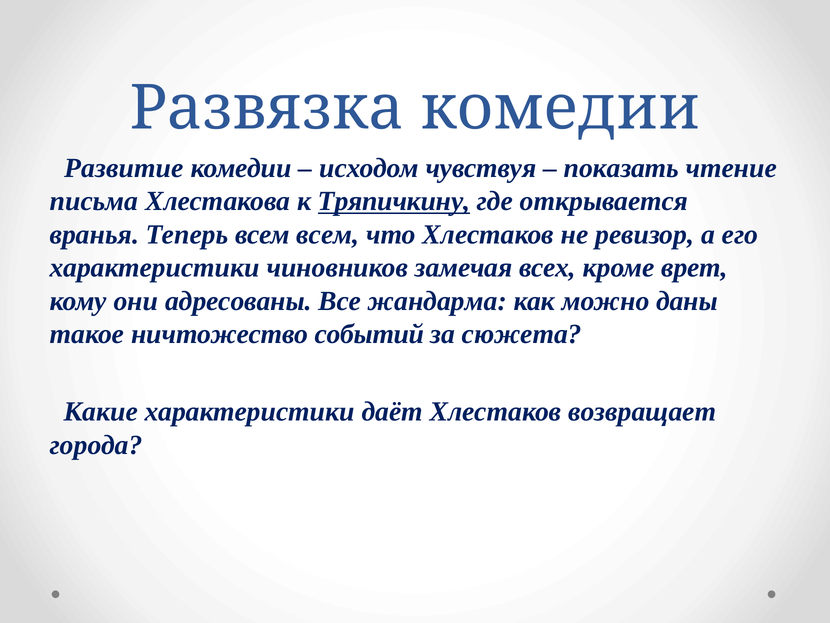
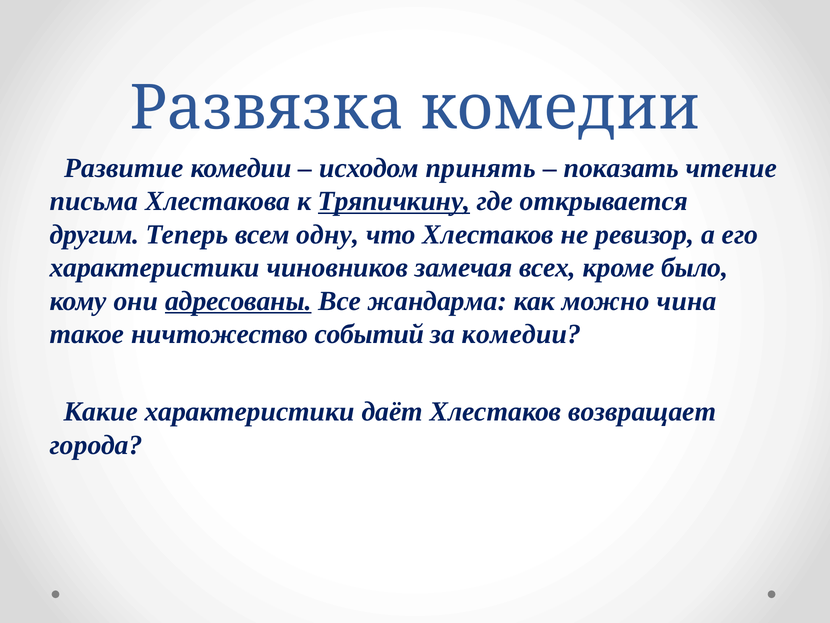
чувствуя: чувствуя -> принять (481, 168)
вранья: вранья -> другим (95, 234)
всем всем: всем -> одну (328, 234)
врет: врет -> было (695, 268)
адресованы underline: none -> present (238, 301)
даны: даны -> чина (687, 301)
за сюжета: сюжета -> комедии (522, 334)
